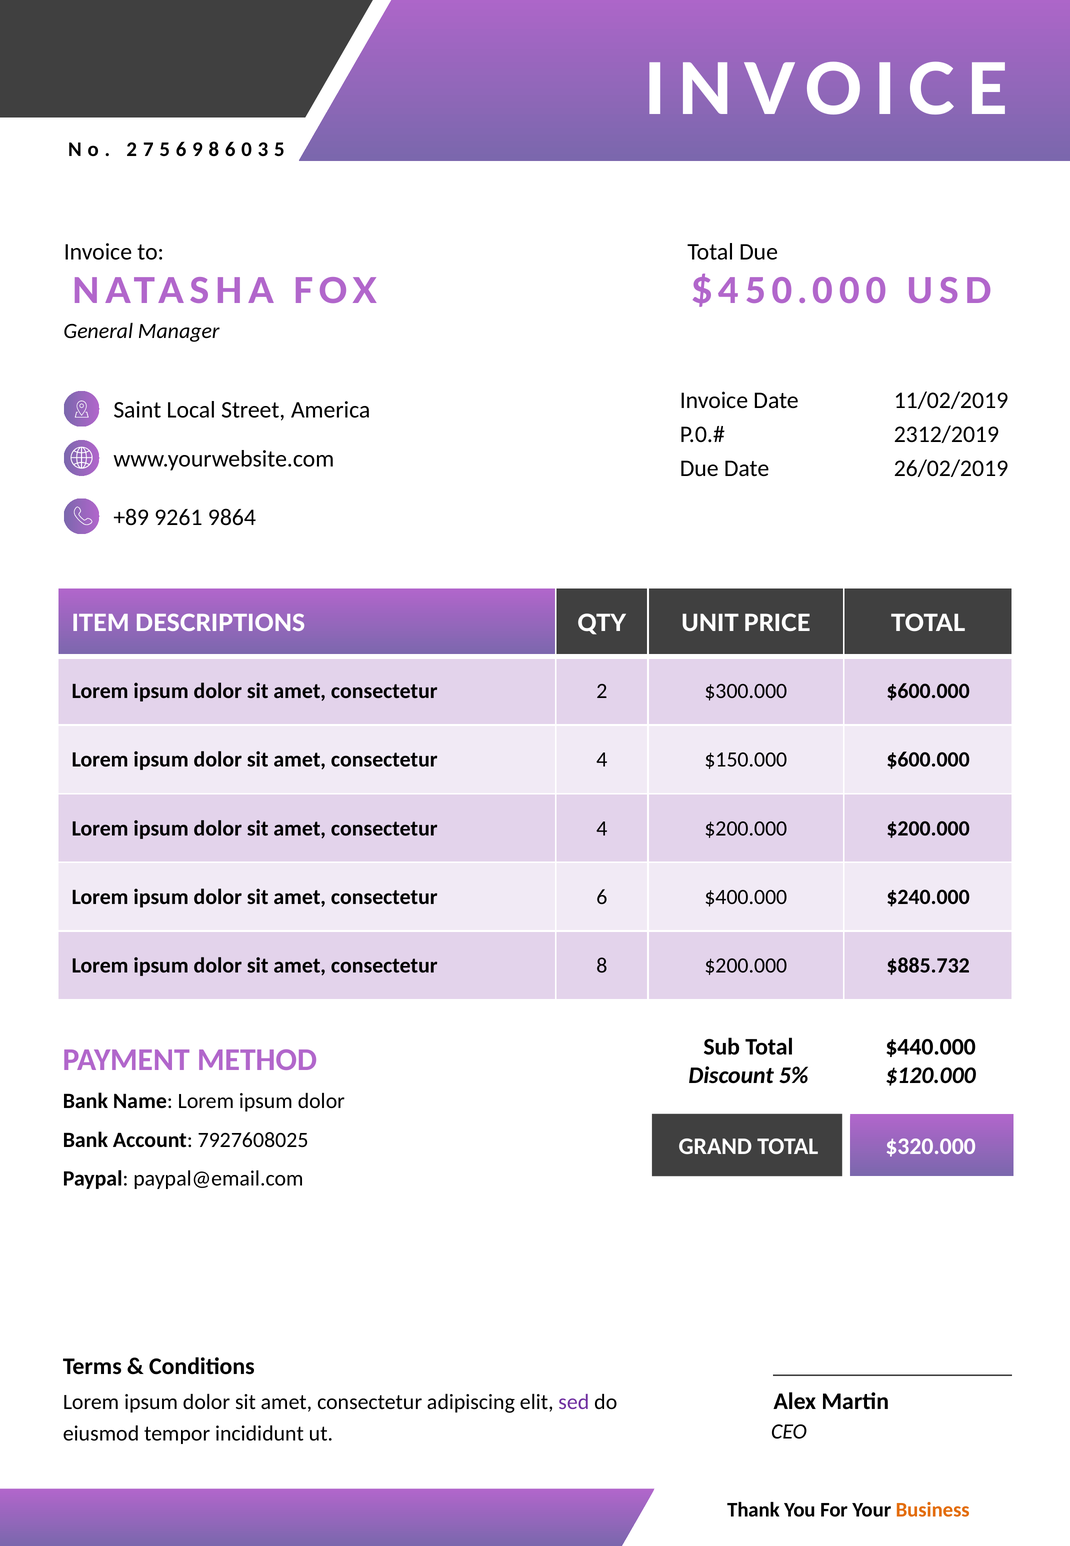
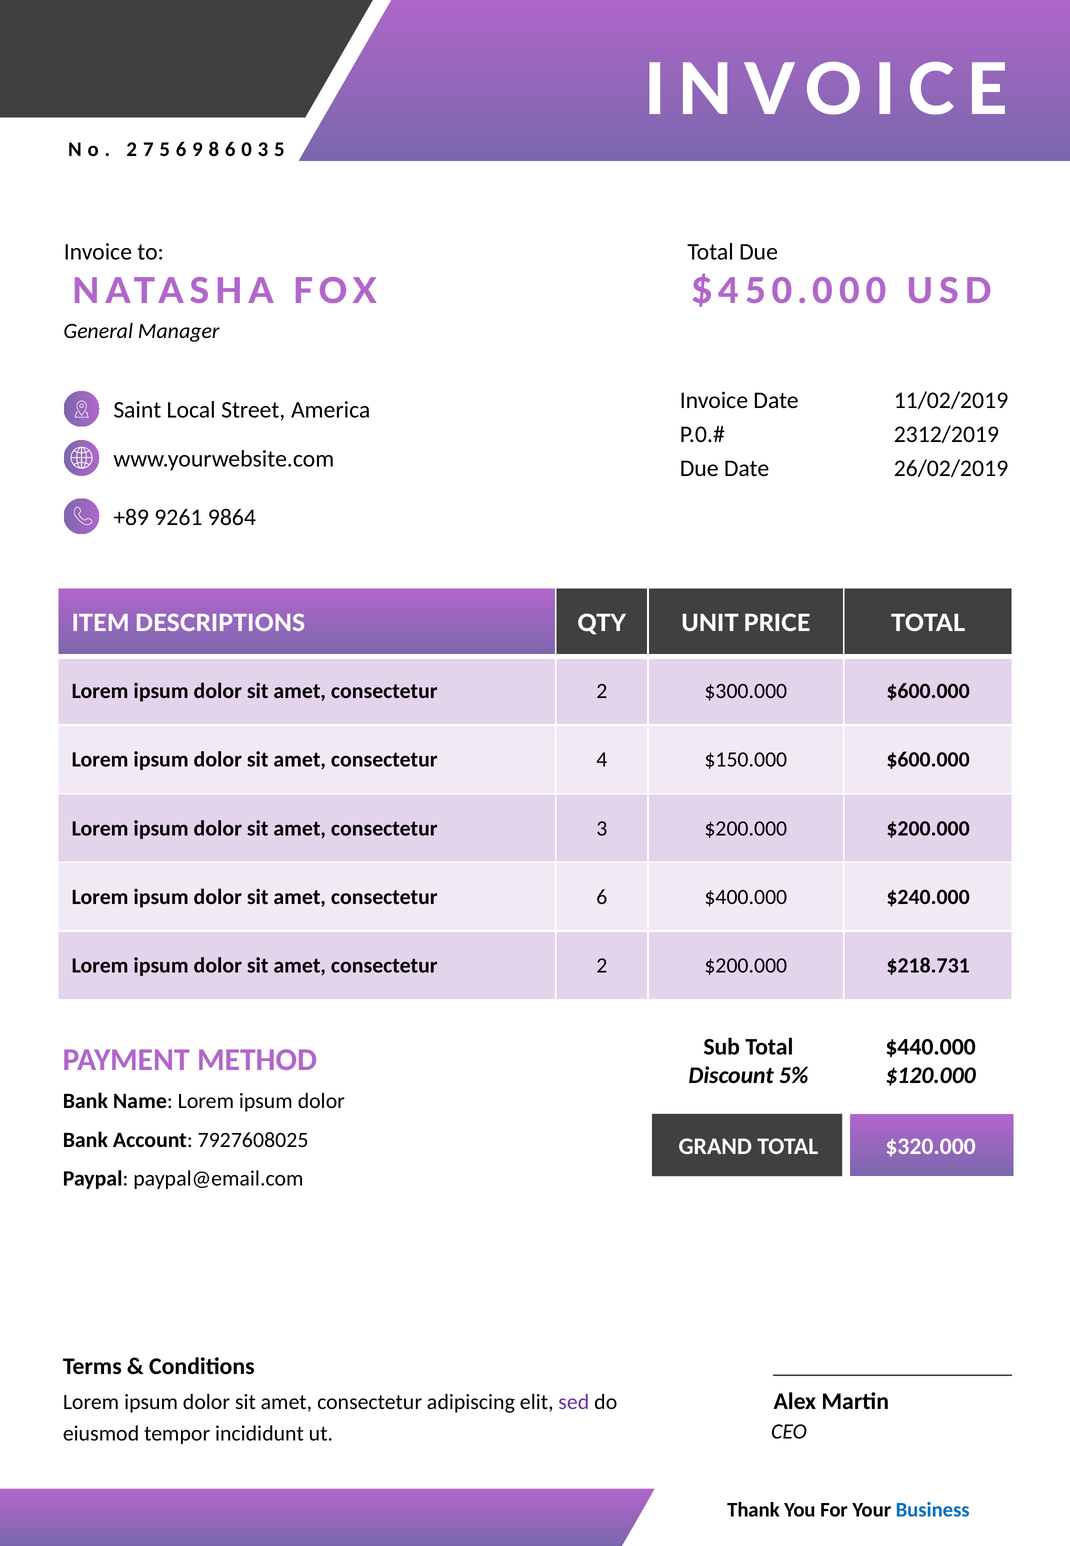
4: 4 -> 3 (602, 828)
8: 8 -> 2 (602, 965)
$885.732: $885.732 -> $218.731 (928, 965)
Business colour: orange -> blue (933, 1509)
